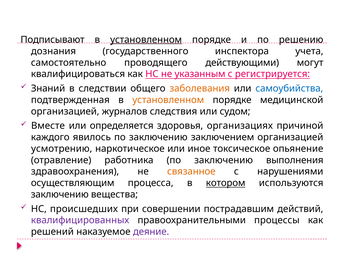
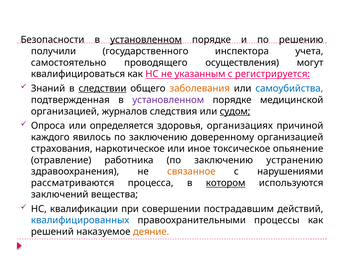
Подписывают: Подписывают -> Безопасности (53, 40)
дознания: дознания -> получили (54, 51)
действующими: действующими -> осуществления (242, 63)
следствии underline: none -> present (102, 88)
установленном colour: orange -> purple (168, 100)
судом underline: none -> present (235, 111)
Вместе: Вместе -> Опроса (48, 126)
заключением: заключением -> доверенному (222, 137)
усмотрению: усмотрению -> страхования (62, 149)
выполнения: выполнения -> устранению (295, 160)
осуществляющим: осуществляющим -> рассматриваются (73, 183)
заключению: заключению -> заключений (60, 195)
происшедших: происшедших -> квалификации (84, 209)
квалифицированных colour: purple -> blue (80, 220)
деяние colour: purple -> orange (151, 232)
